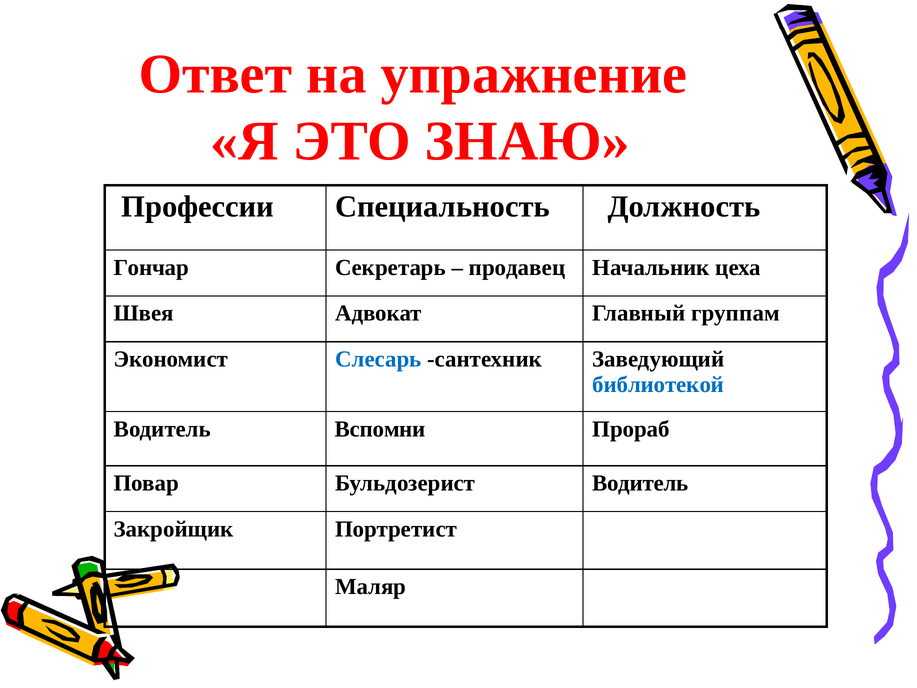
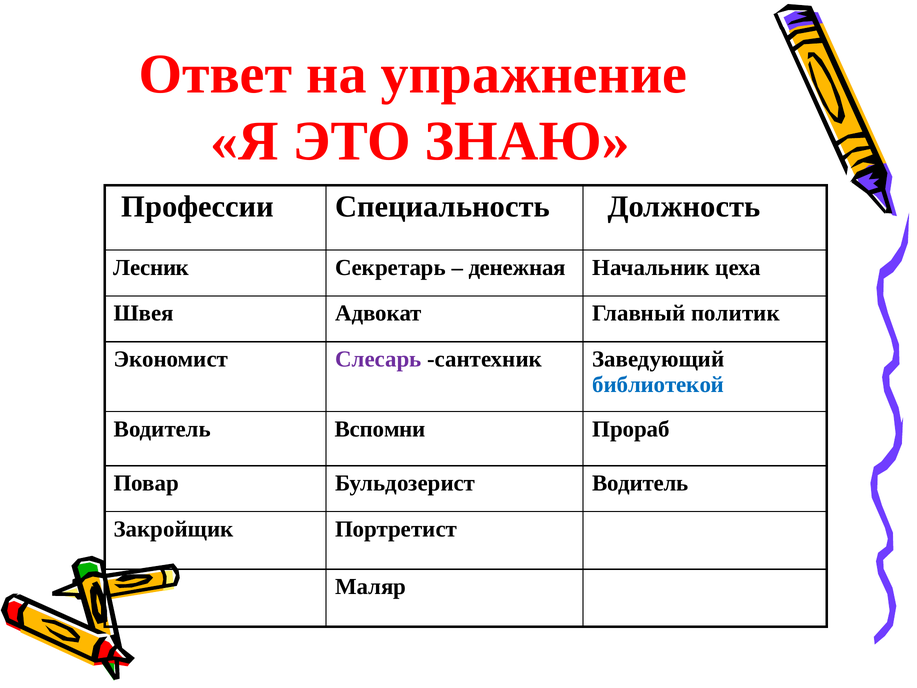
Гончар: Гончар -> Лесник (151, 267)
продавец: продавец -> денежная (517, 267)
группам: группам -> политик (735, 313)
Слесарь colour: blue -> purple (378, 359)
